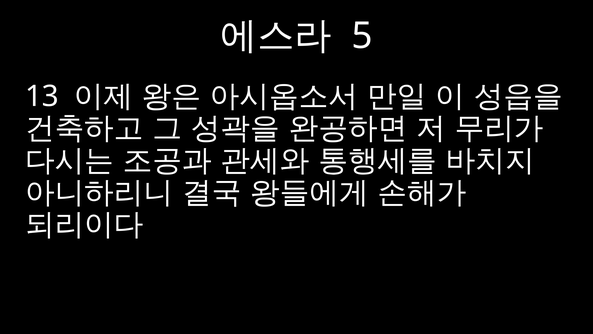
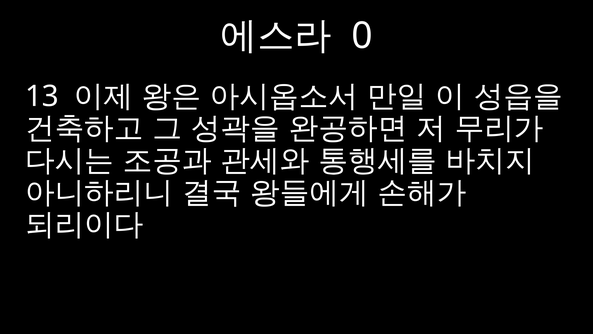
5: 5 -> 0 (362, 36)
